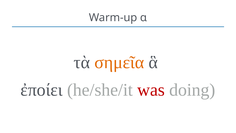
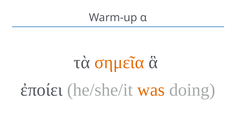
was colour: red -> orange (151, 90)
